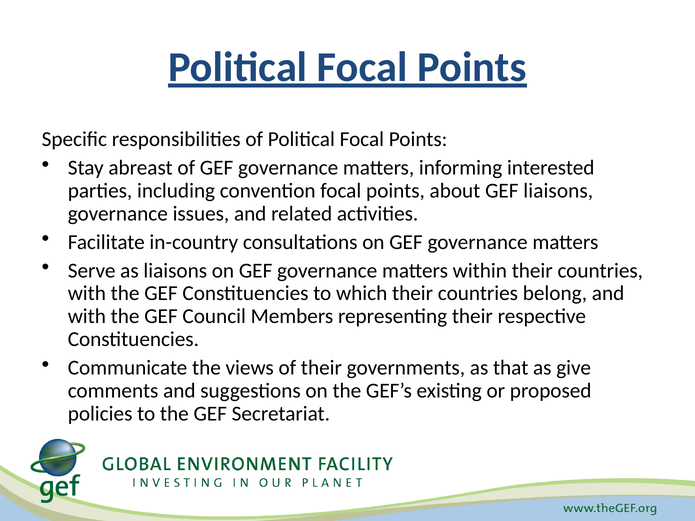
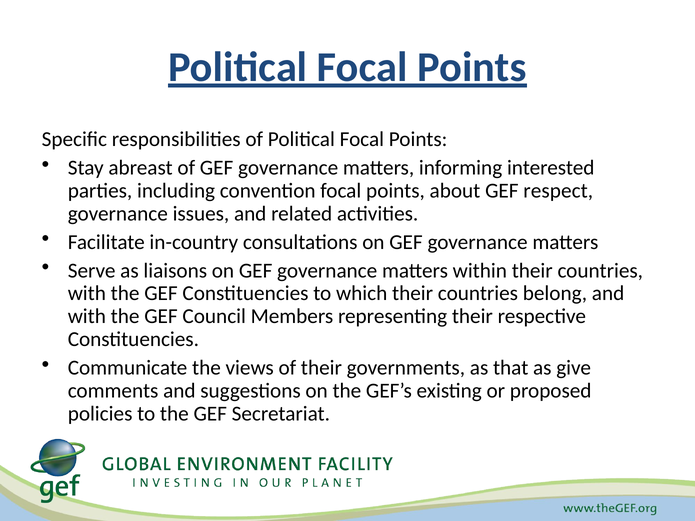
GEF liaisons: liaisons -> respect (558, 191)
